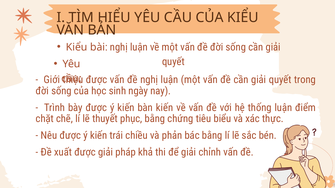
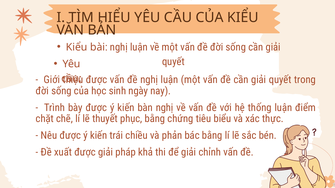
bàn kiến: kiến -> nghị (165, 108)
